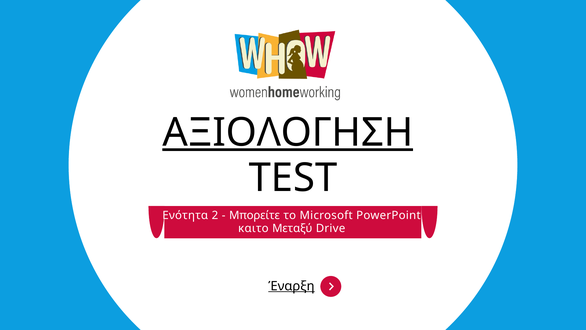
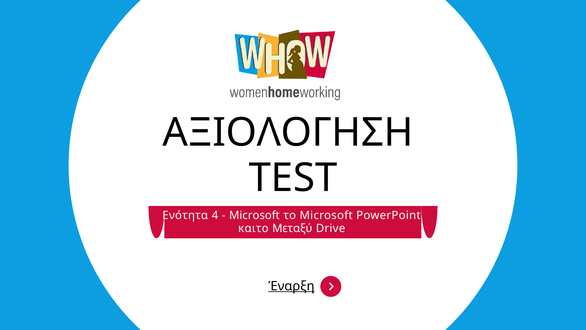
ΑΞΙΟΛΟΓΗΣΗ underline: present -> none (288, 132)
2: 2 -> 4 (215, 215)
Μπορείτε: Μπορείτε -> Microsoft (254, 215)
